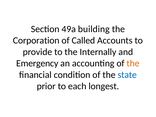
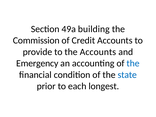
Corporation: Corporation -> Commission (36, 40)
Called: Called -> Credit (83, 40)
the Internally: Internally -> Accounts (98, 52)
the colour: orange -> blue (133, 63)
